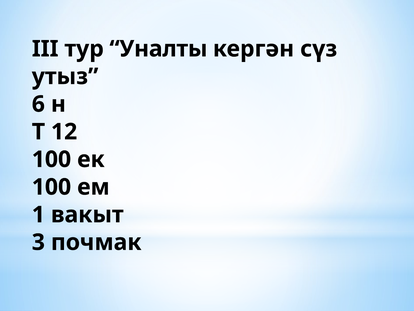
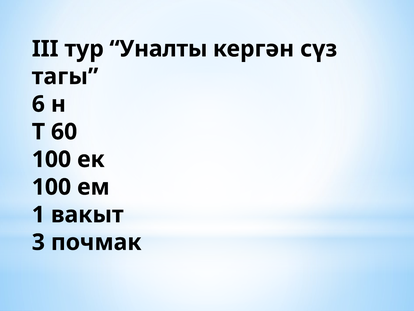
утыз: утыз -> тагы (65, 76)
12: 12 -> 60 (64, 132)
